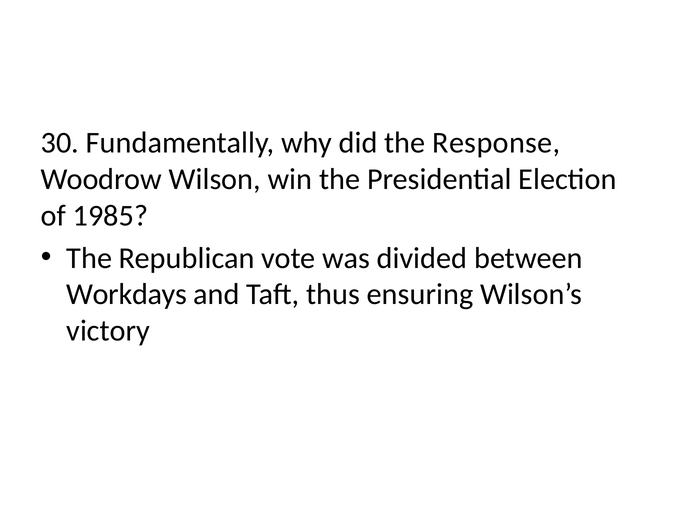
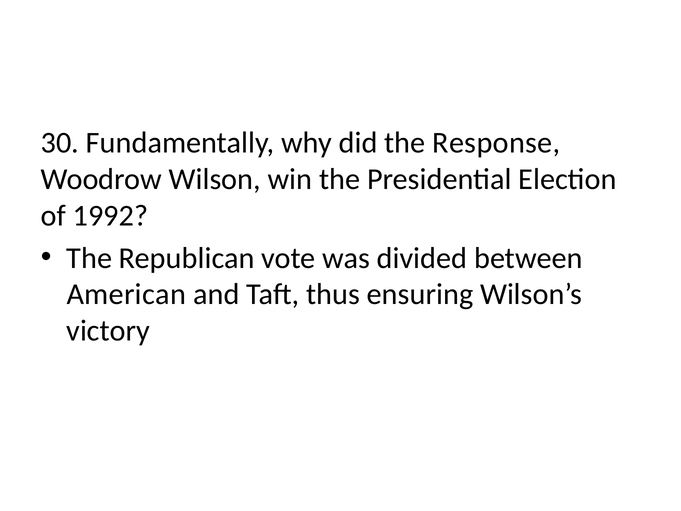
1985: 1985 -> 1992 (111, 216)
Workdays: Workdays -> American (126, 294)
